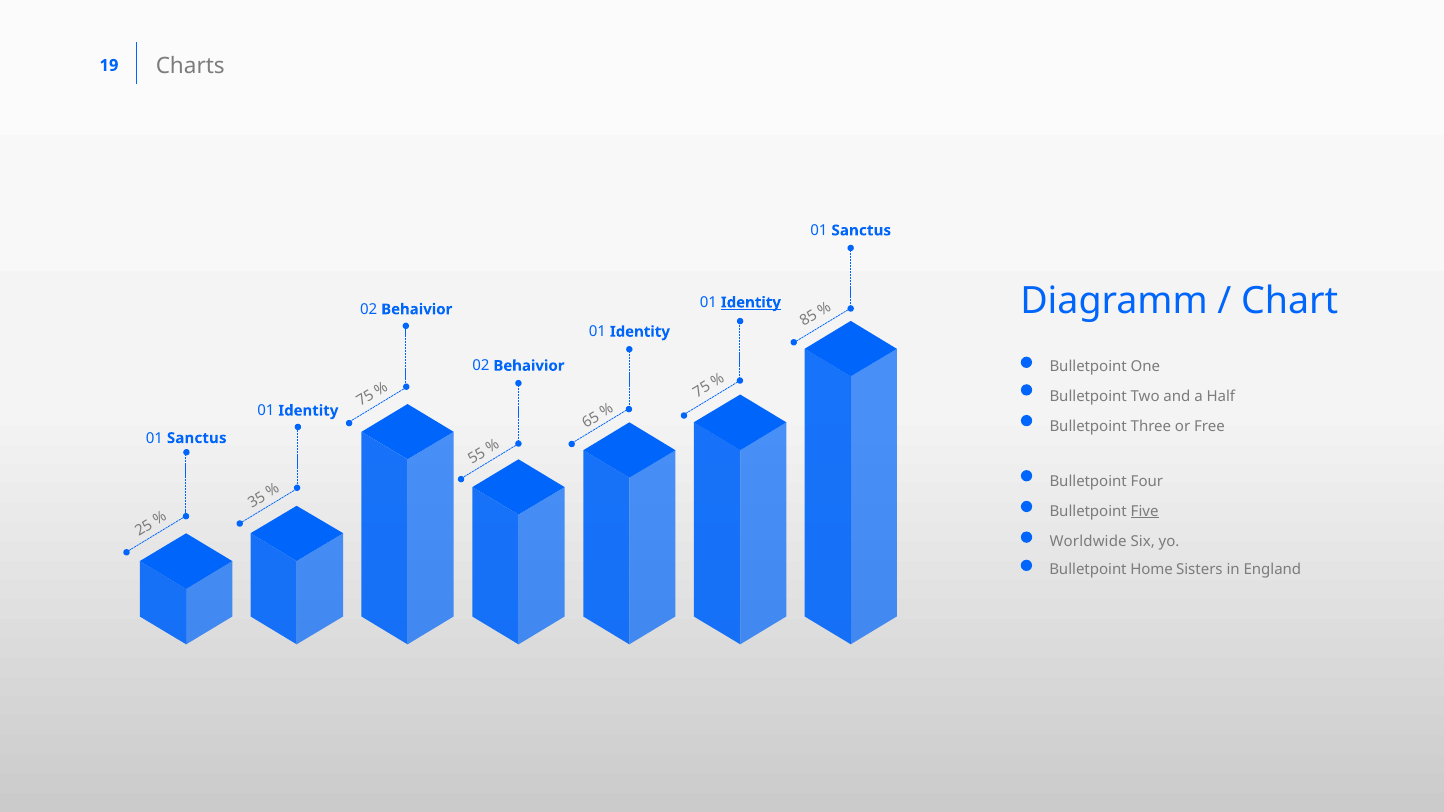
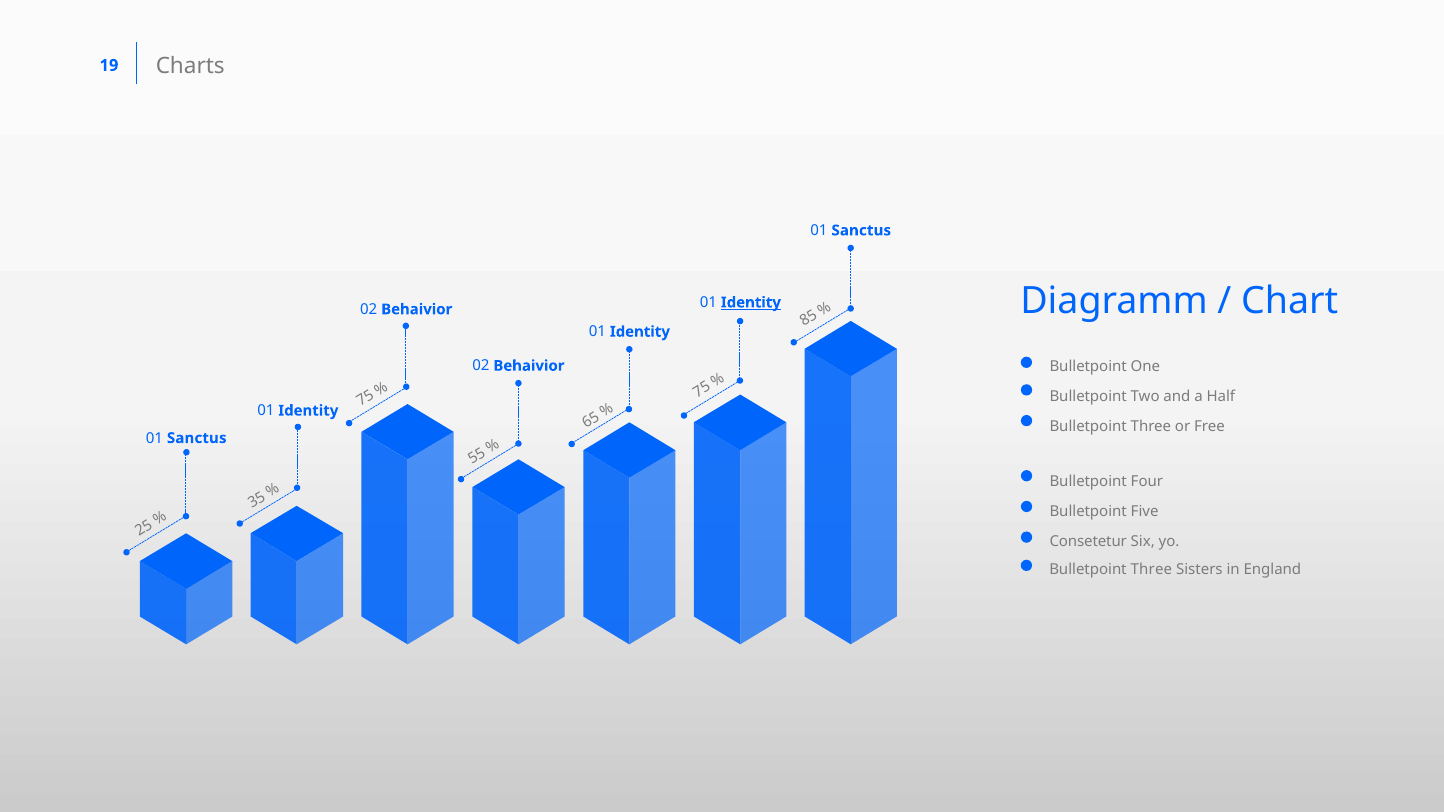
Five underline: present -> none (1145, 512)
Worldwide: Worldwide -> Consetetur (1088, 542)
Home: Home -> Three (1151, 570)
